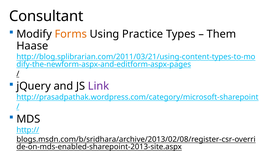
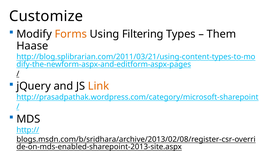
Consultant: Consultant -> Customize (46, 16)
Practice: Practice -> Filtering (143, 34)
Link colour: purple -> orange (99, 86)
